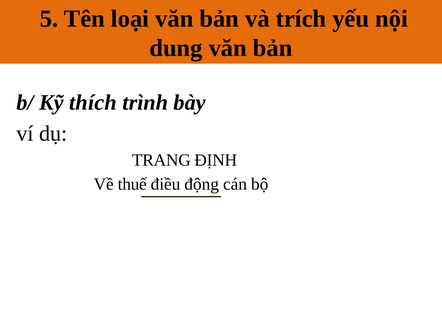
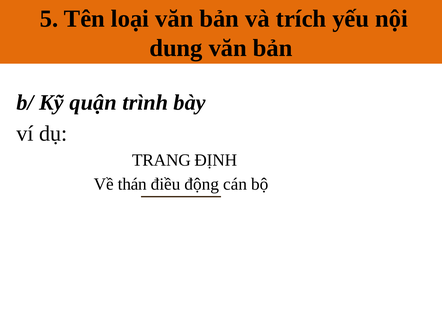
thích: thích -> quận (93, 103)
thuế: thuế -> thán (132, 184)
